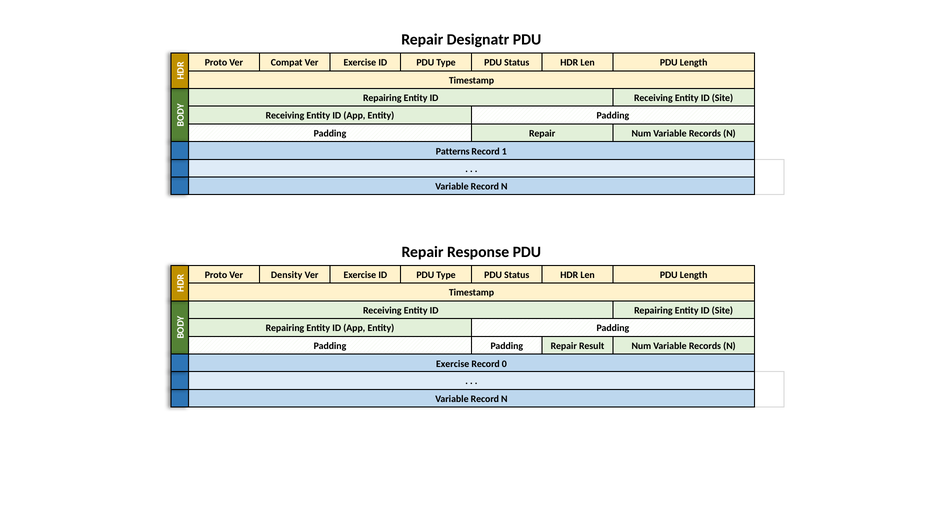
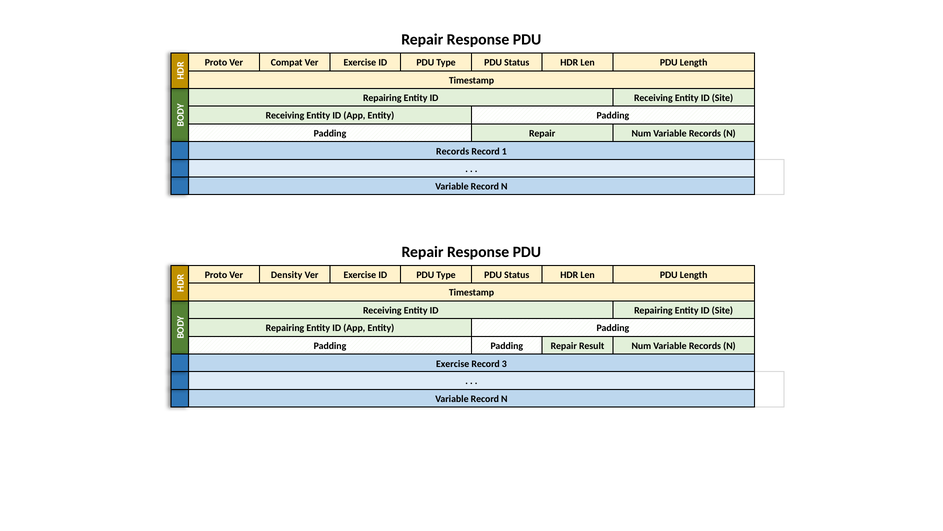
Designatr: Designatr -> Response (478, 39)
Patterns: Patterns -> Records (453, 151)
0: 0 -> 3 (504, 364)
